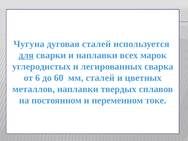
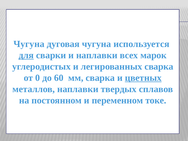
дуговая сталей: сталей -> чугуна (97, 44)
6: 6 -> 0 (38, 78)
мм сталей: сталей -> сварка (100, 78)
цветных underline: none -> present (143, 78)
